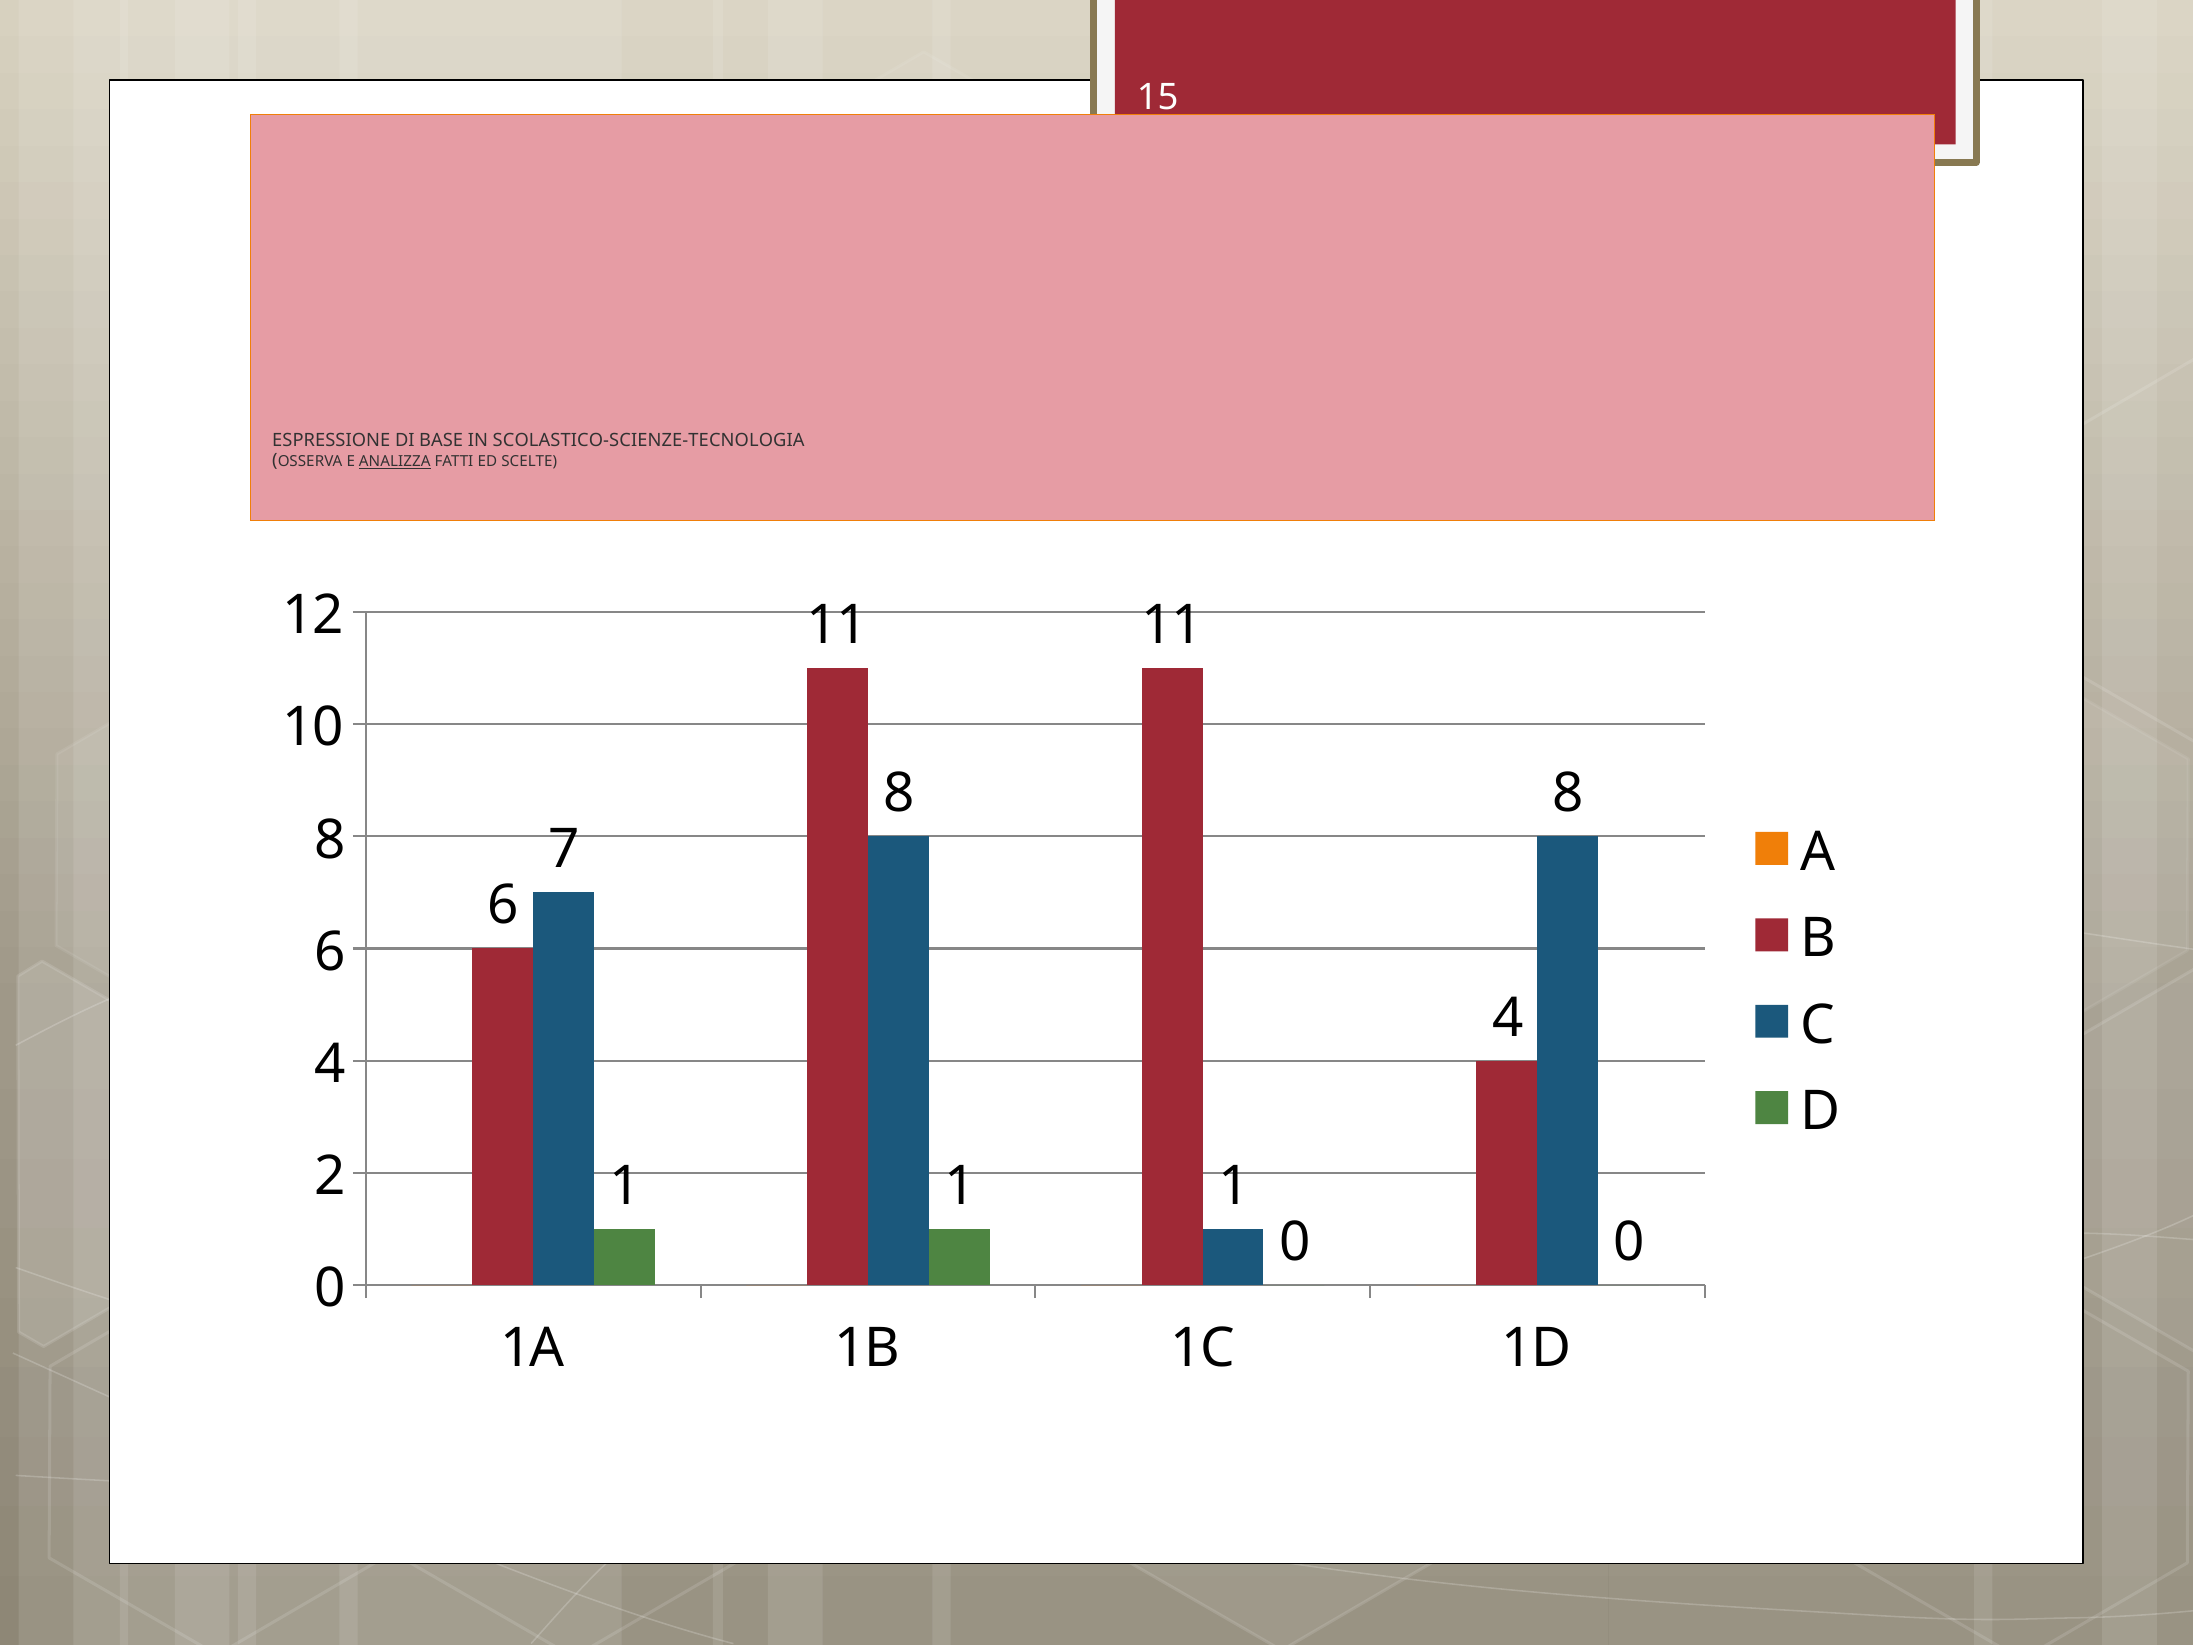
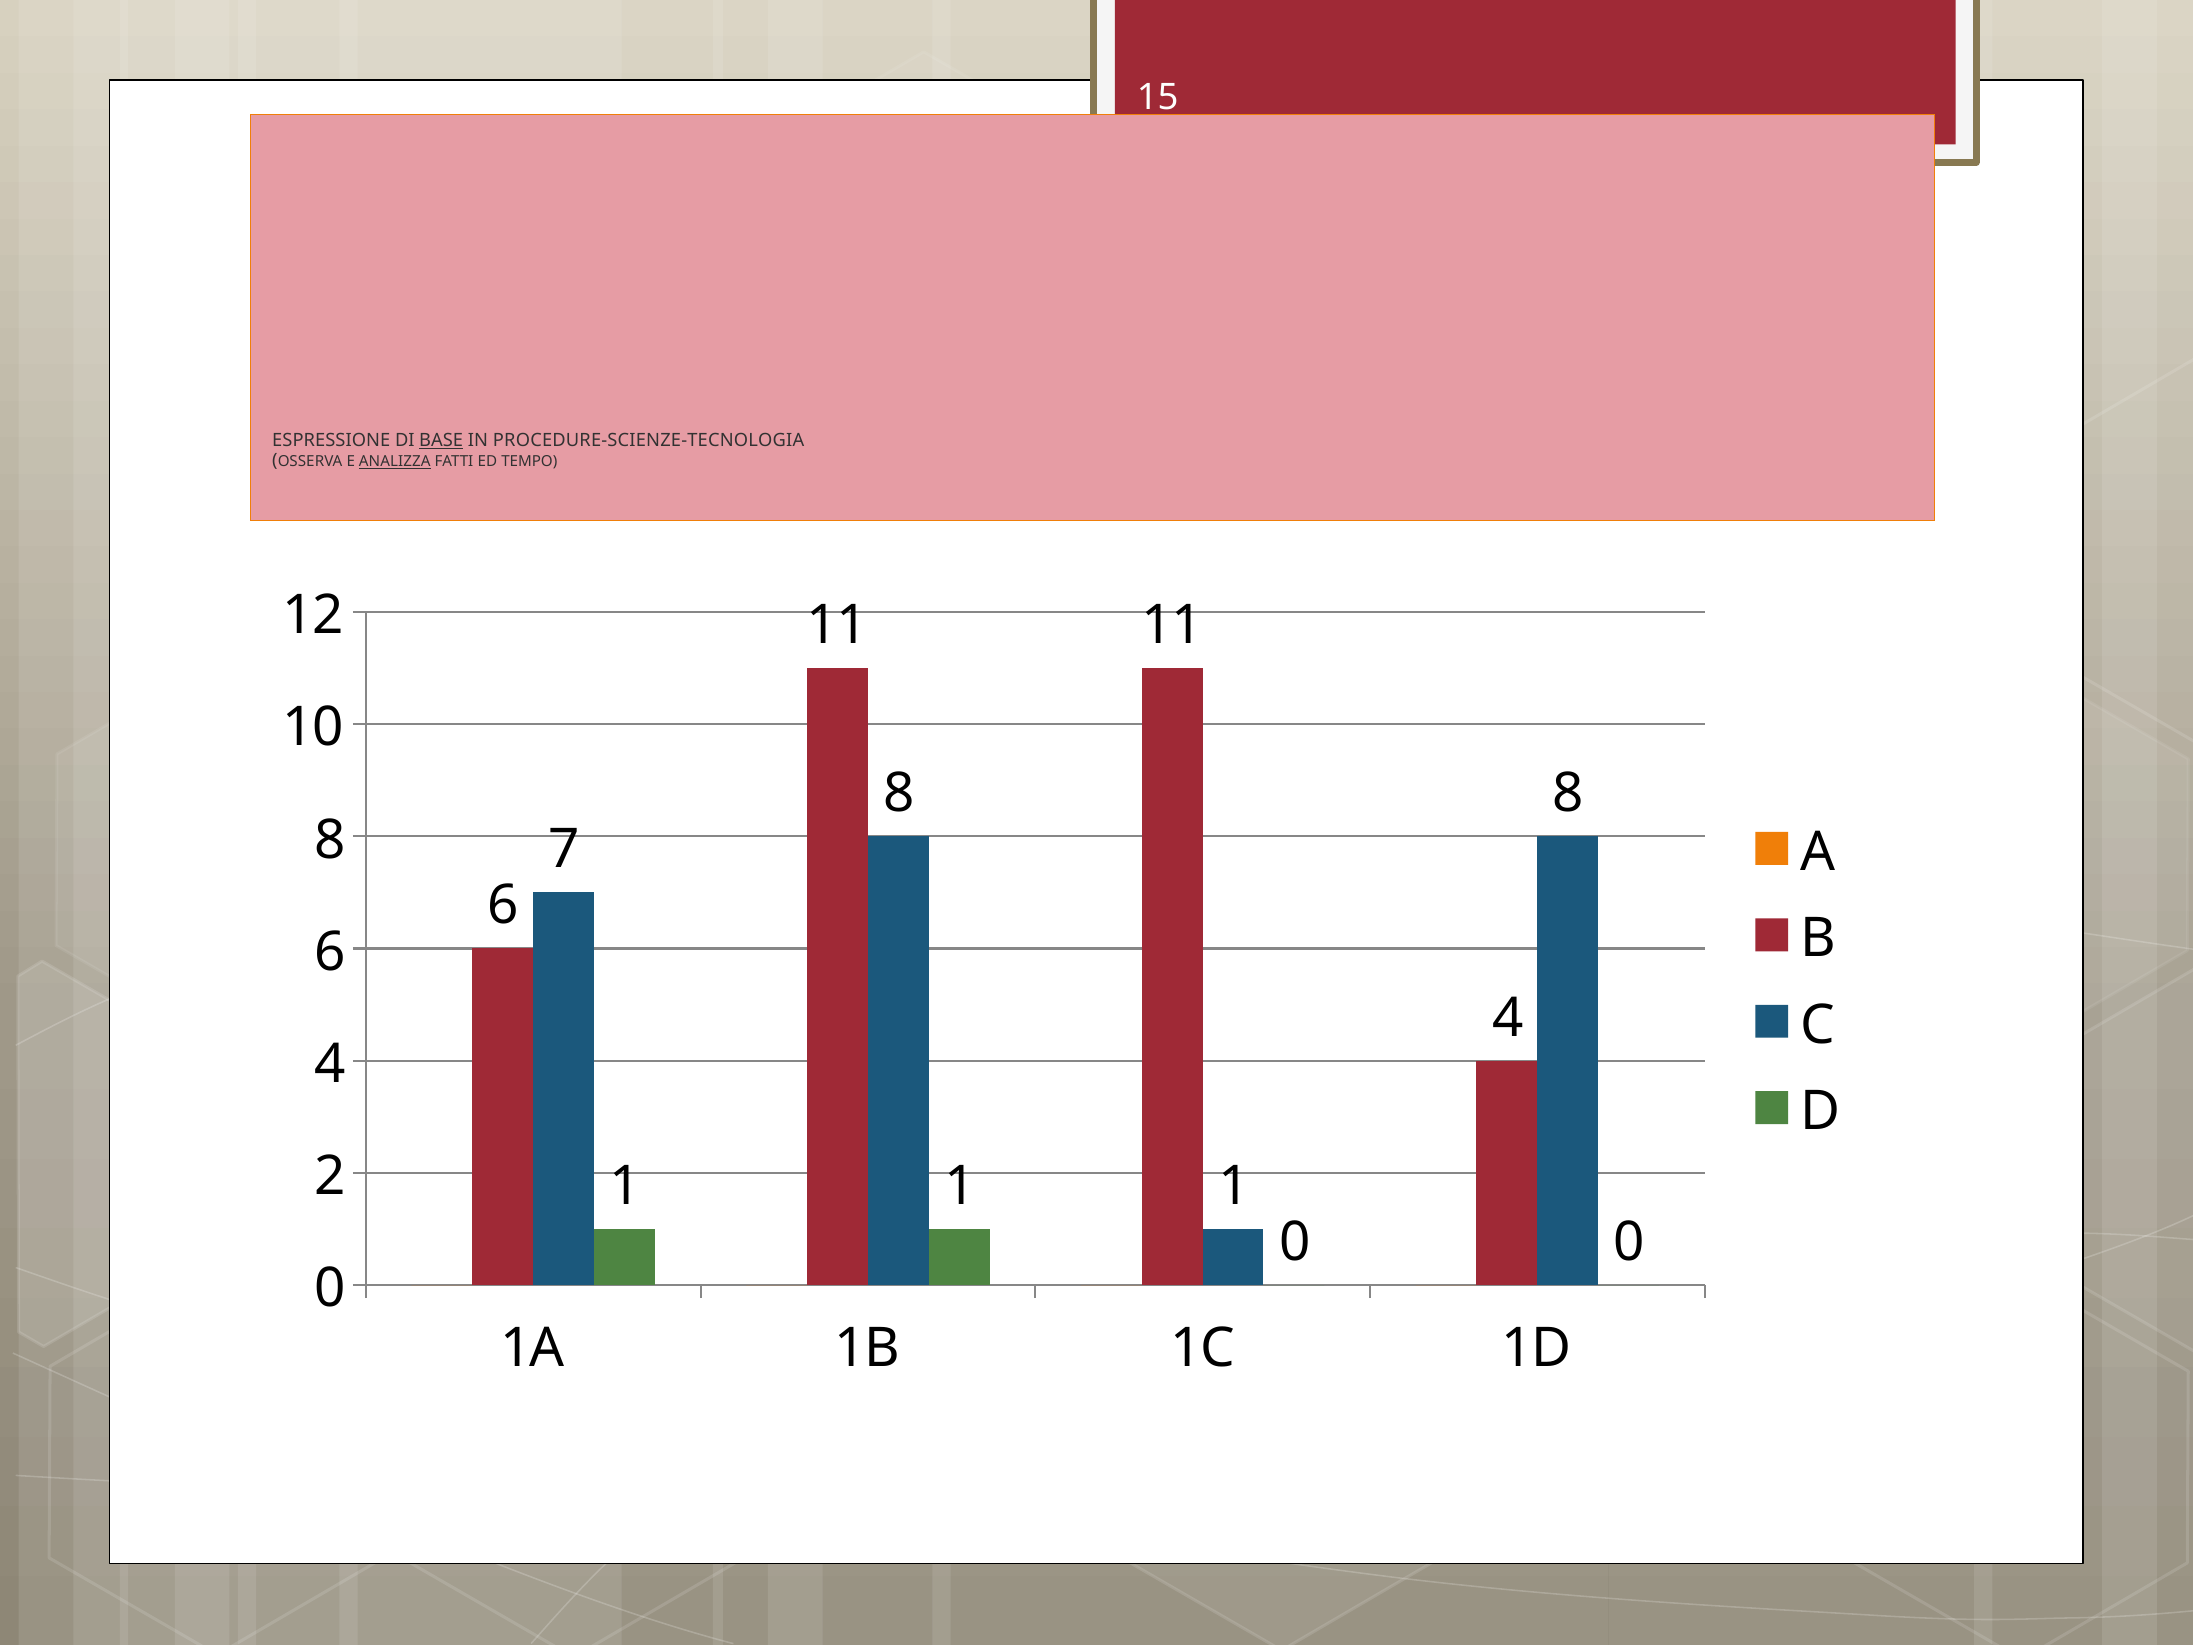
BASE underline: none -> present (441, 441)
SCOLASTICO-SCIENZE-TECNOLOGIA: SCOLASTICO-SCIENZE-TECNOLOGIA -> PROCEDURE-SCIENZE-TECNOLOGIA (649, 441)
SCELTE: SCELTE -> TEMPO (529, 461)
